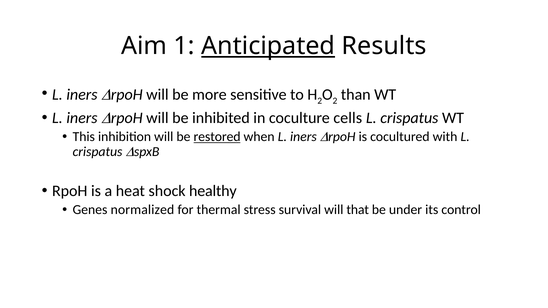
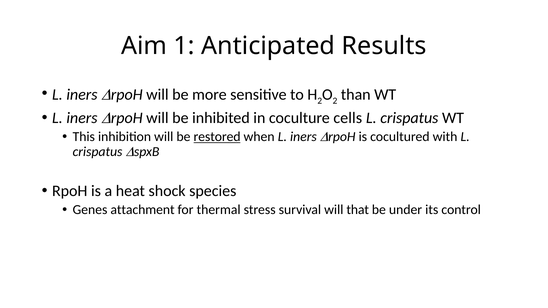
Anticipated underline: present -> none (268, 46)
healthy: healthy -> species (213, 191)
normalized: normalized -> attachment (143, 210)
